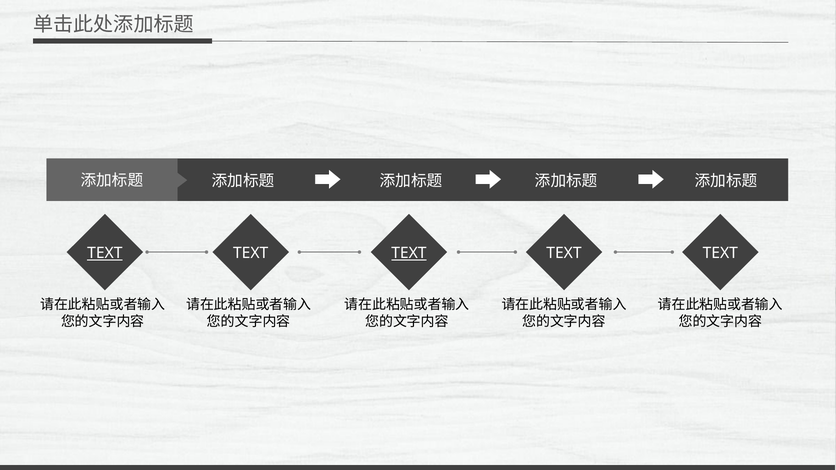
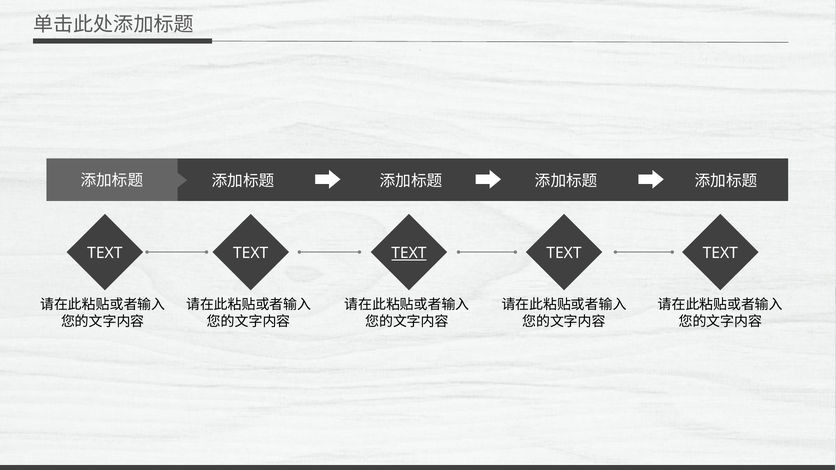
TEXT underline: present -> none (105, 253)
